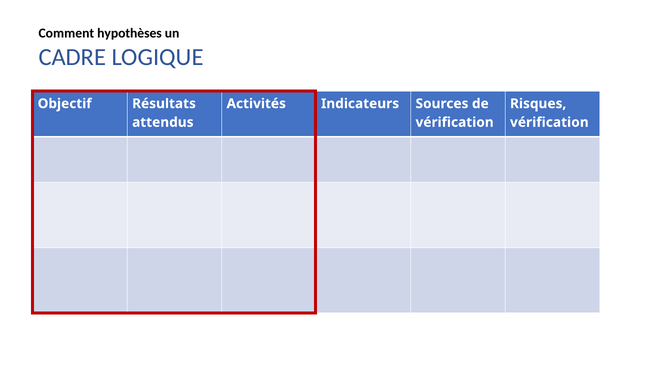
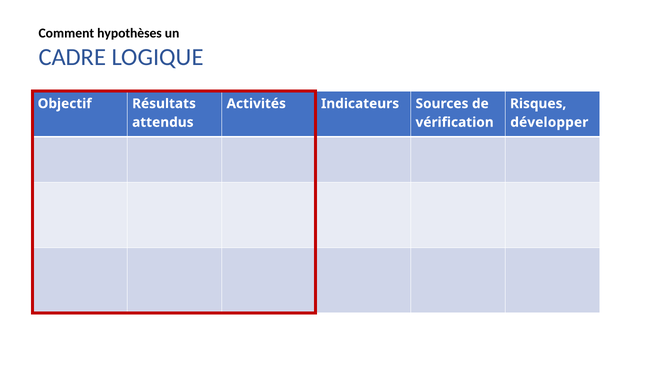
vérification: vérification -> développer (549, 122)
